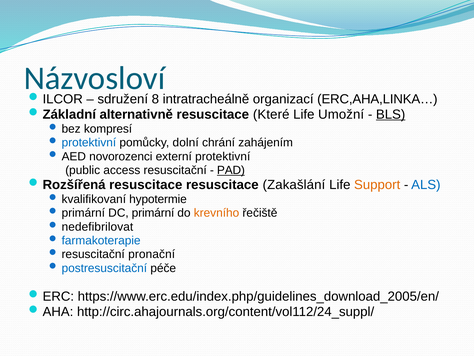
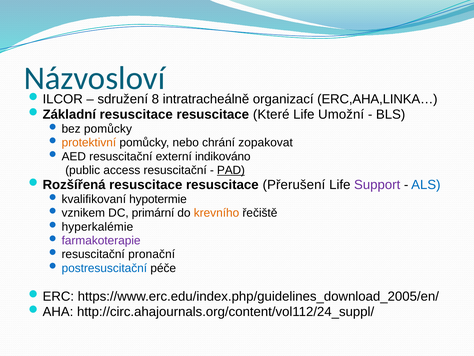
alternativně: alternativně -> resuscitace (136, 114)
BLS underline: present -> none (391, 114)
bez kompresí: kompresí -> pomůcky (108, 129)
protektivní colour: blue -> orange (89, 142)
dolní: dolní -> nebo (186, 142)
zahájením: zahájením -> zopakovat (266, 142)
AED novorozenci: novorozenci -> resuscitační (121, 156)
externí protektivní: protektivní -> indikováno (223, 156)
Zakašlání: Zakašlání -> Přerušení (294, 185)
Support colour: orange -> purple (377, 185)
primární: primární -> vznikem (83, 213)
nedefibrilovat: nedefibrilovat -> hyperkalémie (97, 227)
farmakoterapie colour: blue -> purple (101, 240)
